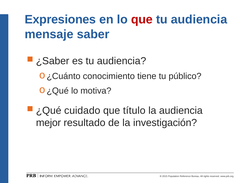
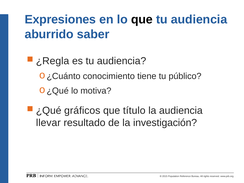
que colour: red -> black (142, 20)
mensaje: mensaje -> aburrido (49, 34)
¿Saber: ¿Saber -> ¿Regla (53, 61)
cuidado: cuidado -> gráficos (82, 110)
mejor: mejor -> llevar (48, 123)
